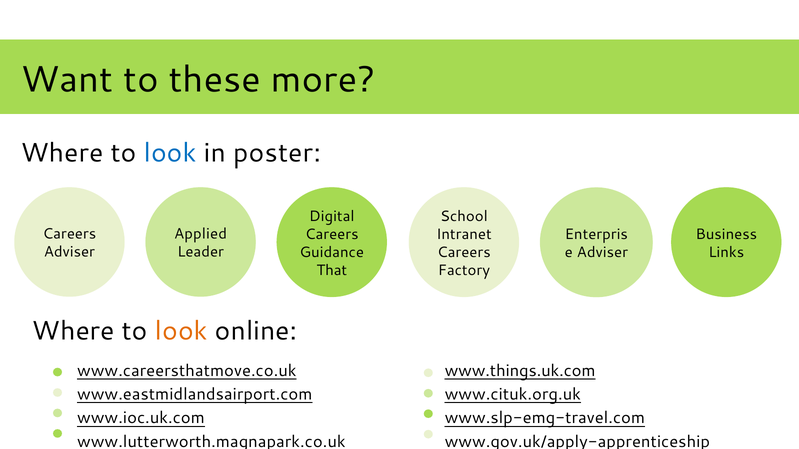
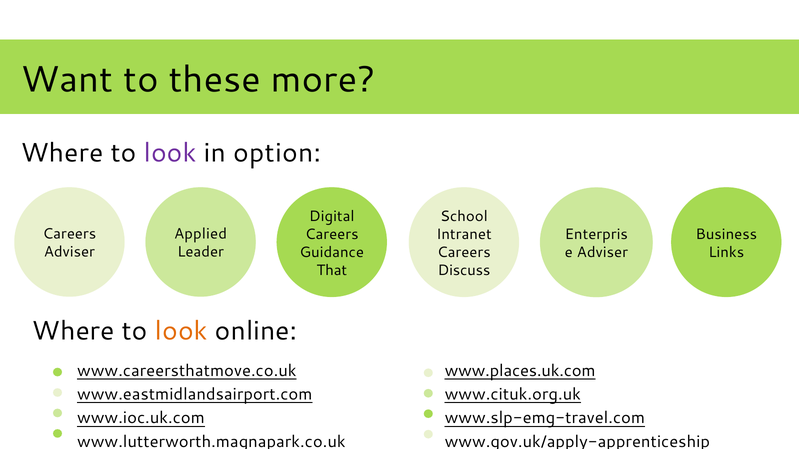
look colour: blue -> purple (170, 153)
poster: poster -> option (277, 153)
Factory: Factory -> Discuss (464, 270)
www.things.uk.com: www.things.uk.com -> www.places.uk.com (520, 371)
